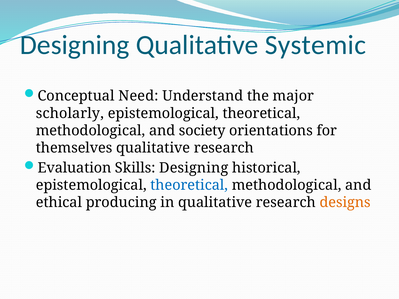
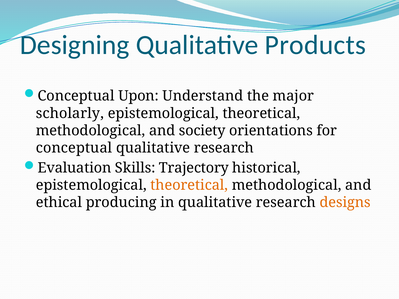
Systemic: Systemic -> Products (315, 45)
Need: Need -> Upon (139, 96)
themselves: themselves -> conceptual (74, 148)
Skills Designing: Designing -> Trajectory (194, 168)
theoretical colour: blue -> orange (189, 185)
